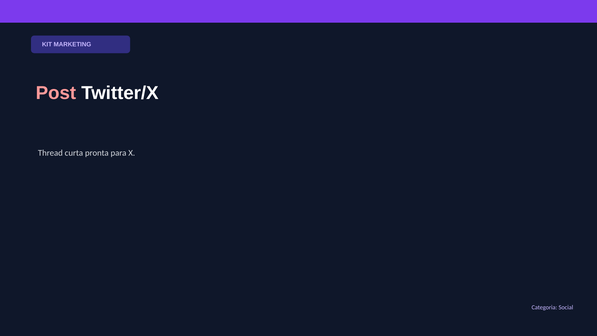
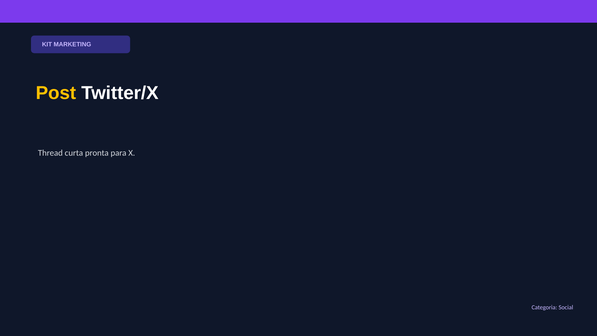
Post colour: pink -> yellow (56, 93)
